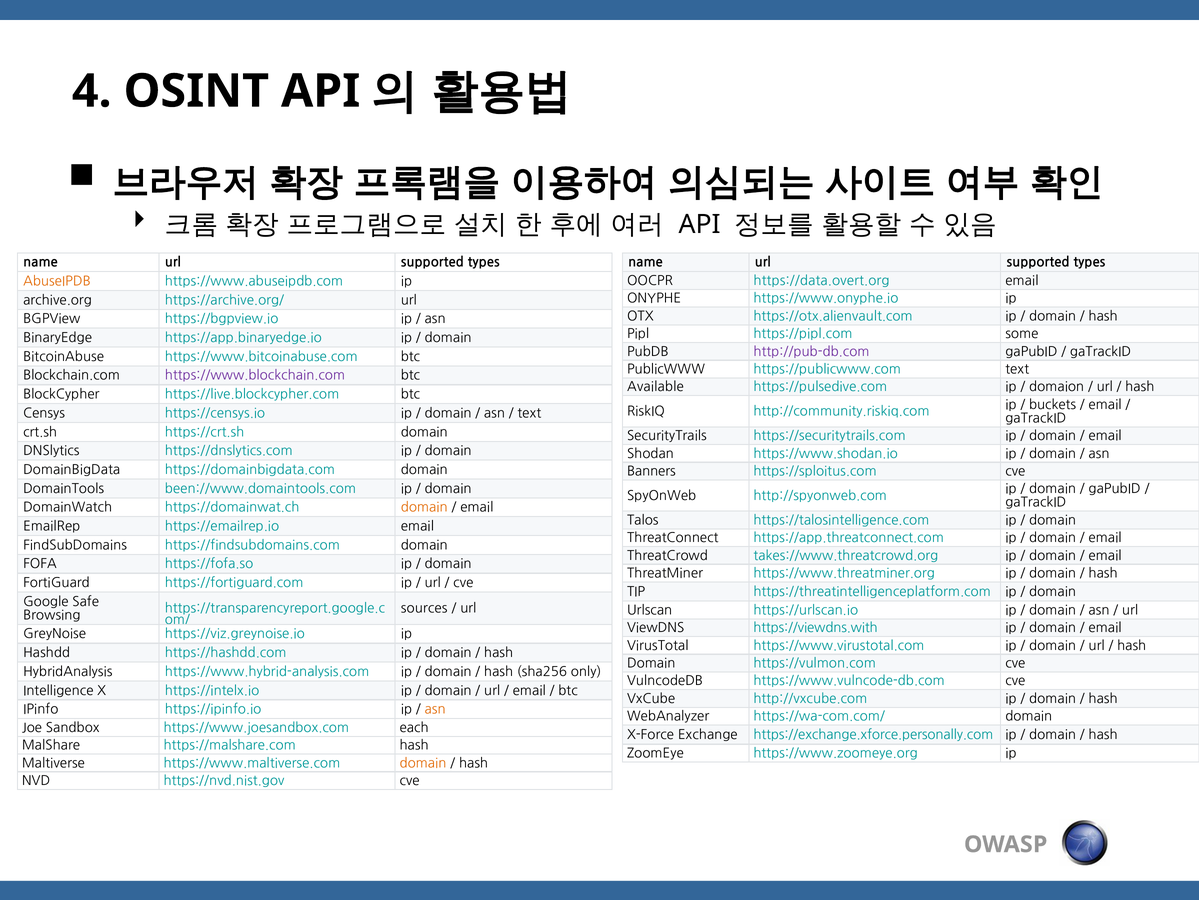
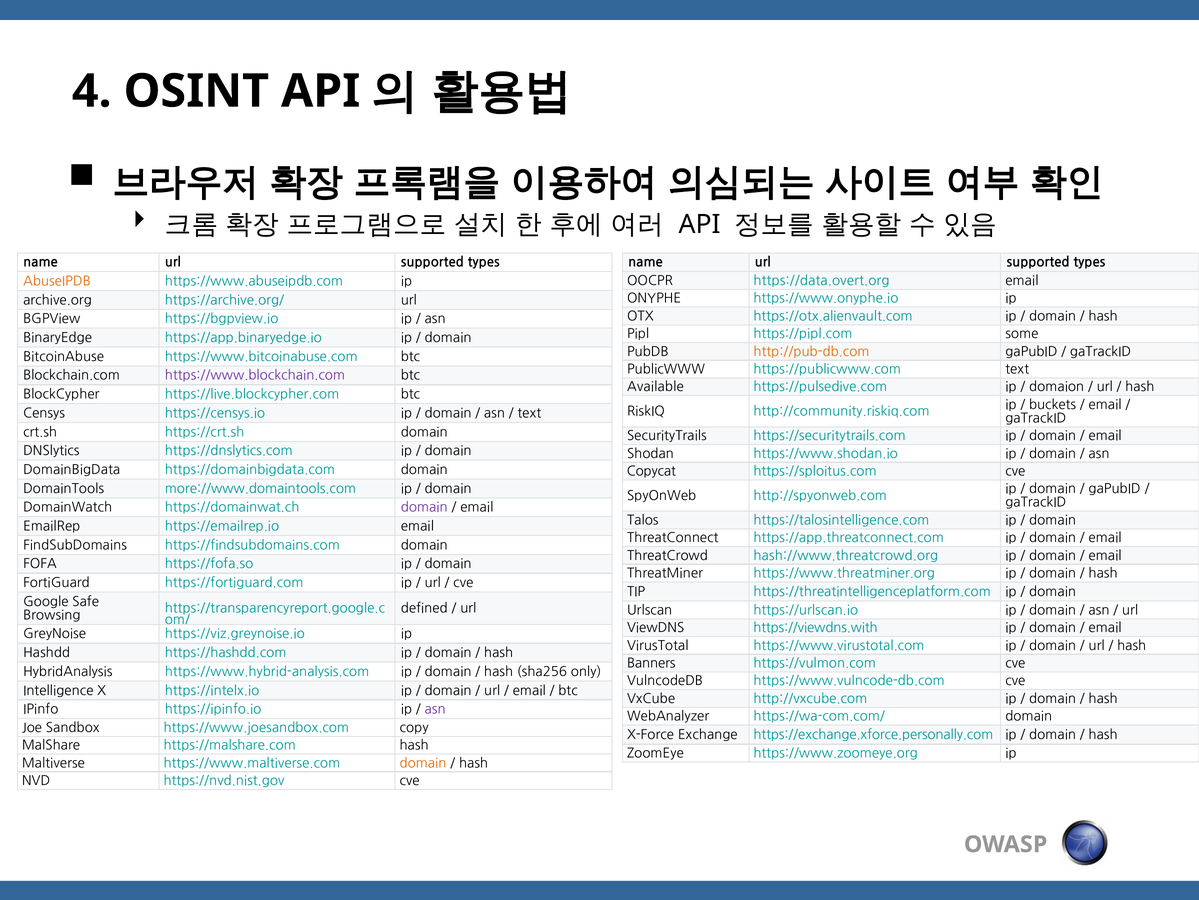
http://pub-db.com colour: purple -> orange (811, 351)
Banners: Banners -> Copycat (651, 471)
been://www.domaintools.com: been://www.domaintools.com -> more://www.domaintools.com (260, 488)
domain colour: orange -> purple (424, 507)
takes://www.threatcrowd.org: takes://www.threatcrowd.org -> hash://www.threatcrowd.org (846, 555)
sources: sources -> defined (424, 608)
Domain: Domain -> Banners (651, 663)
asn colour: orange -> purple (435, 709)
each: each -> copy (414, 727)
